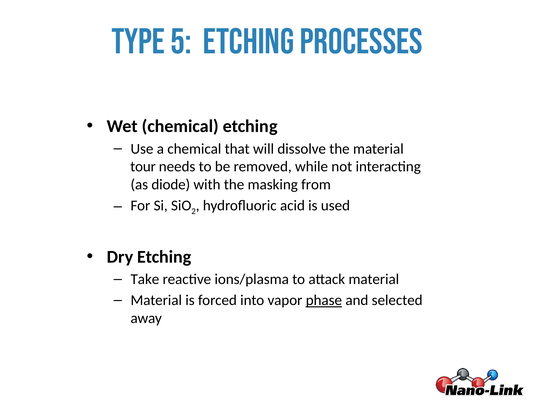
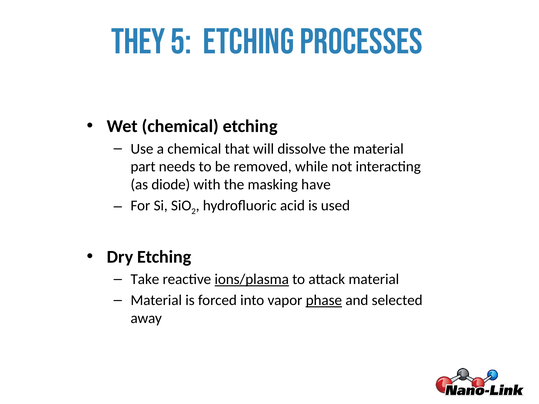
Type: Type -> They (138, 42)
tour: tour -> part (143, 167)
from: from -> have (316, 185)
ions/plasma underline: none -> present (252, 280)
